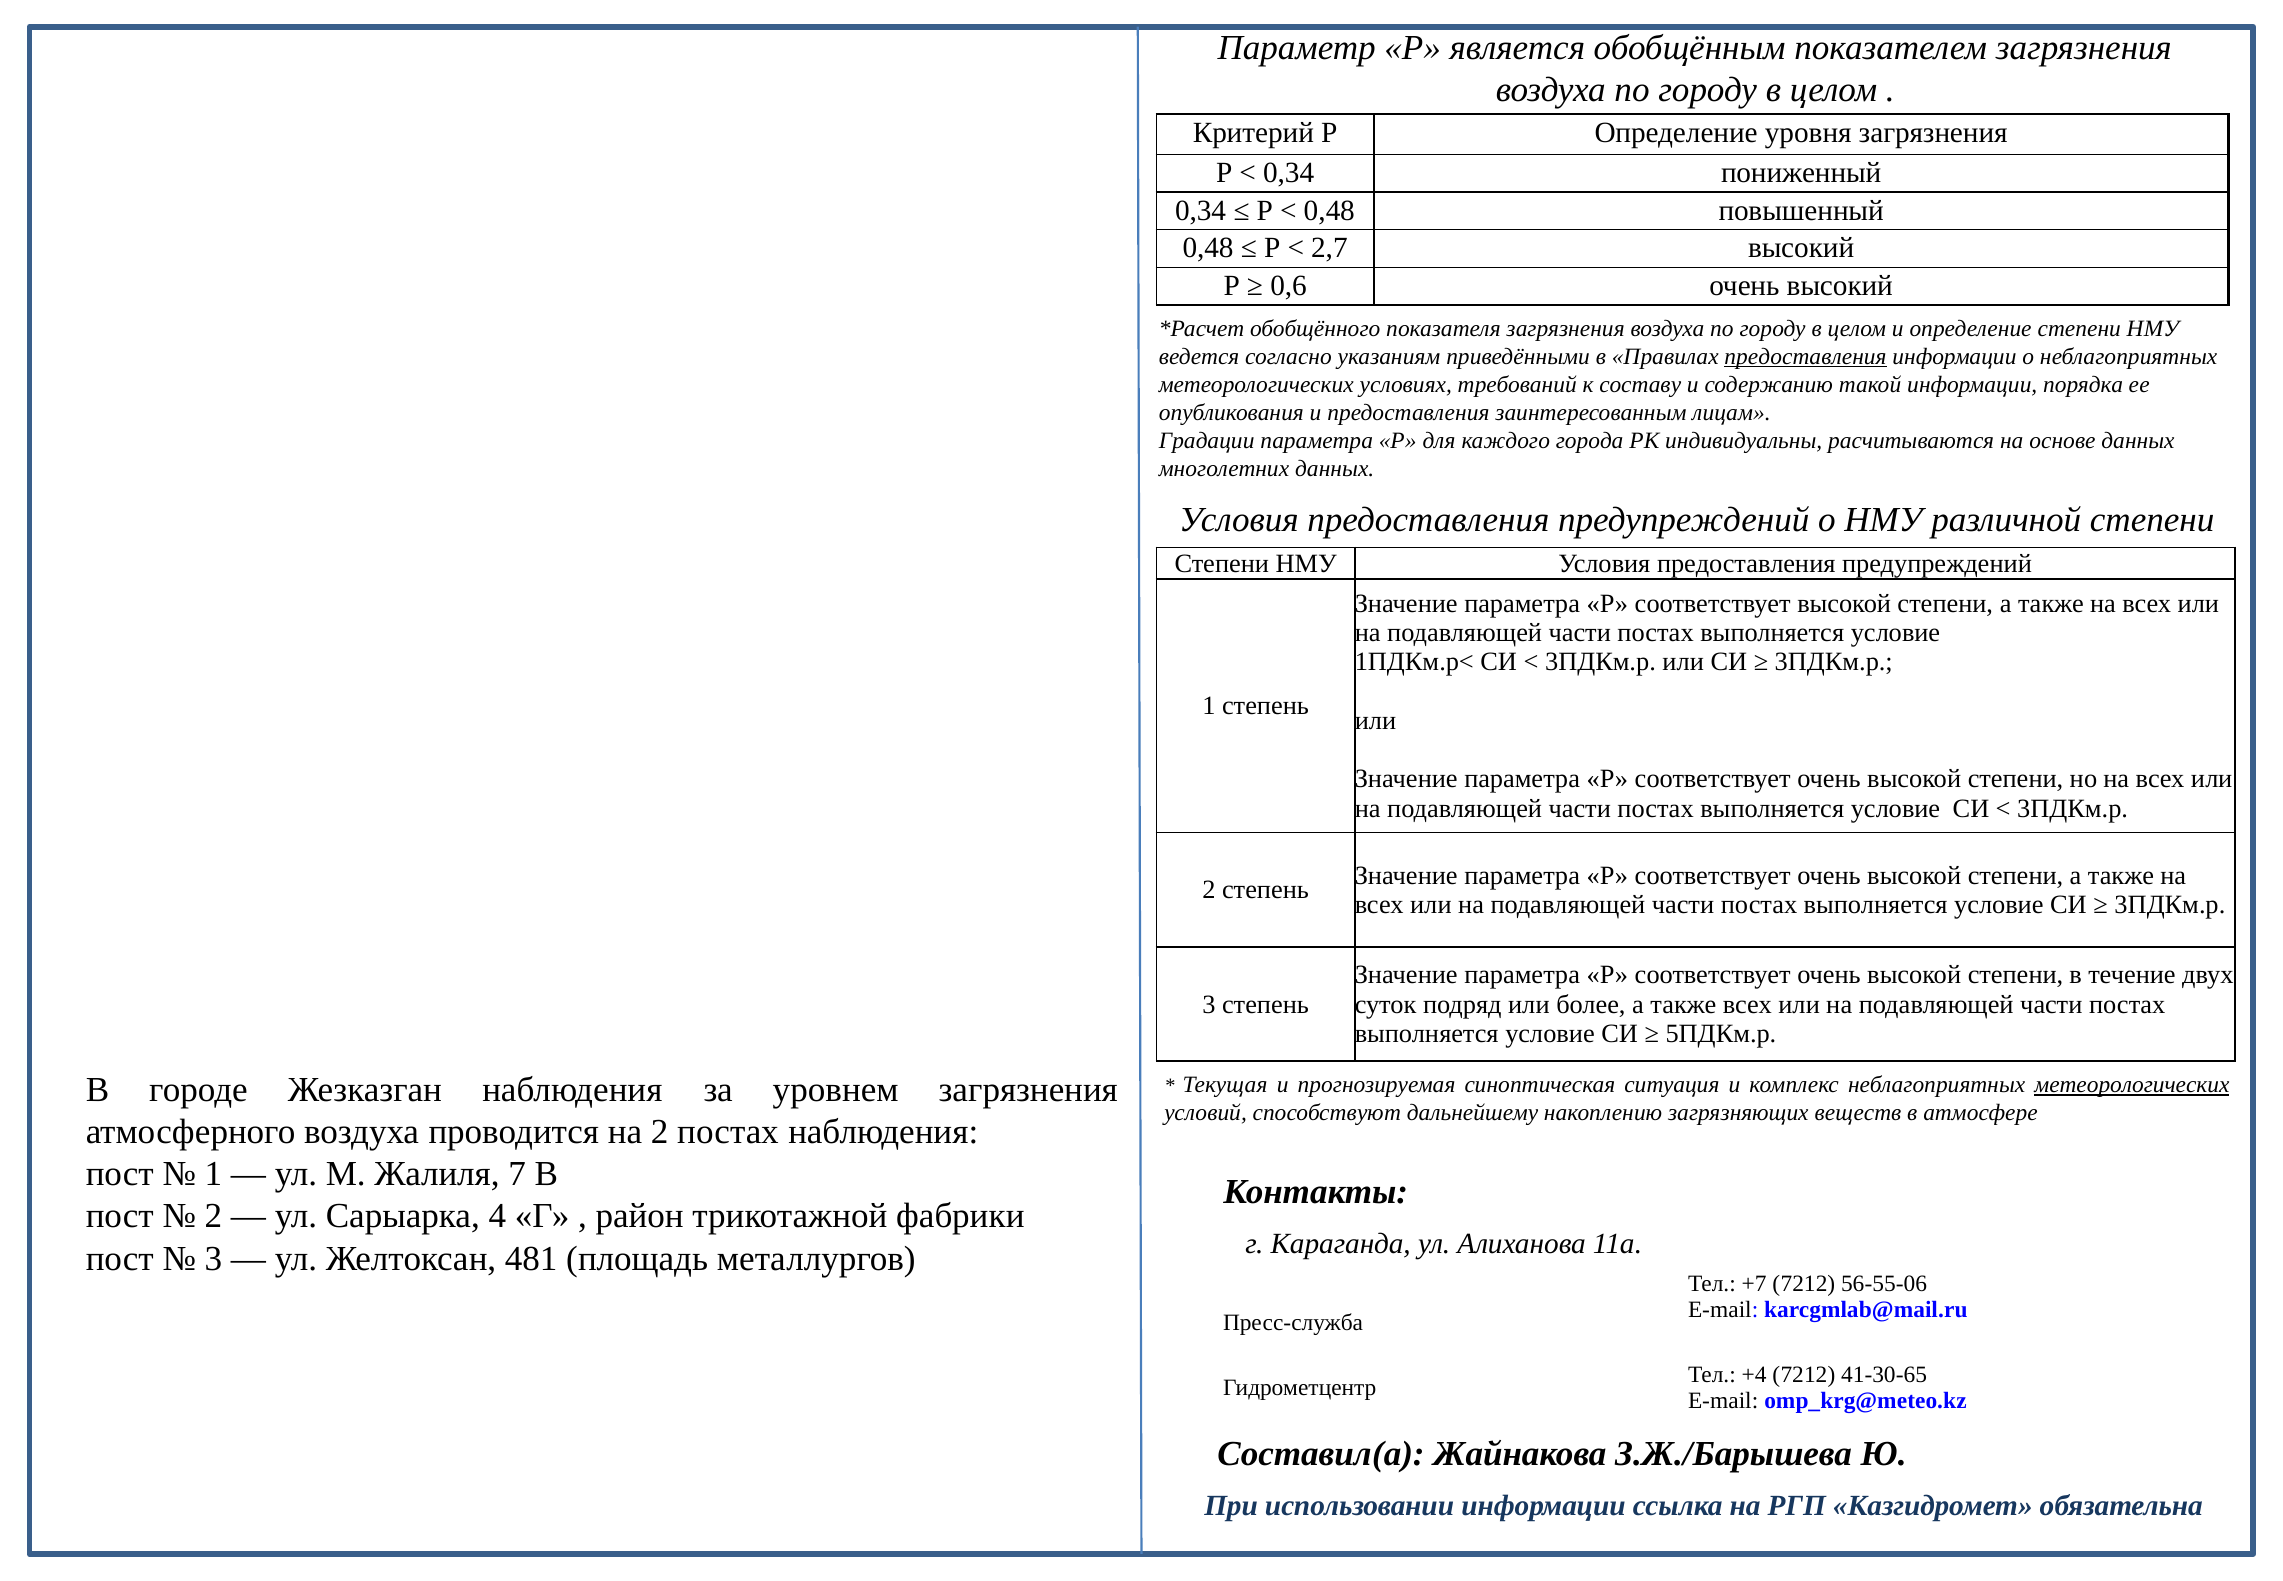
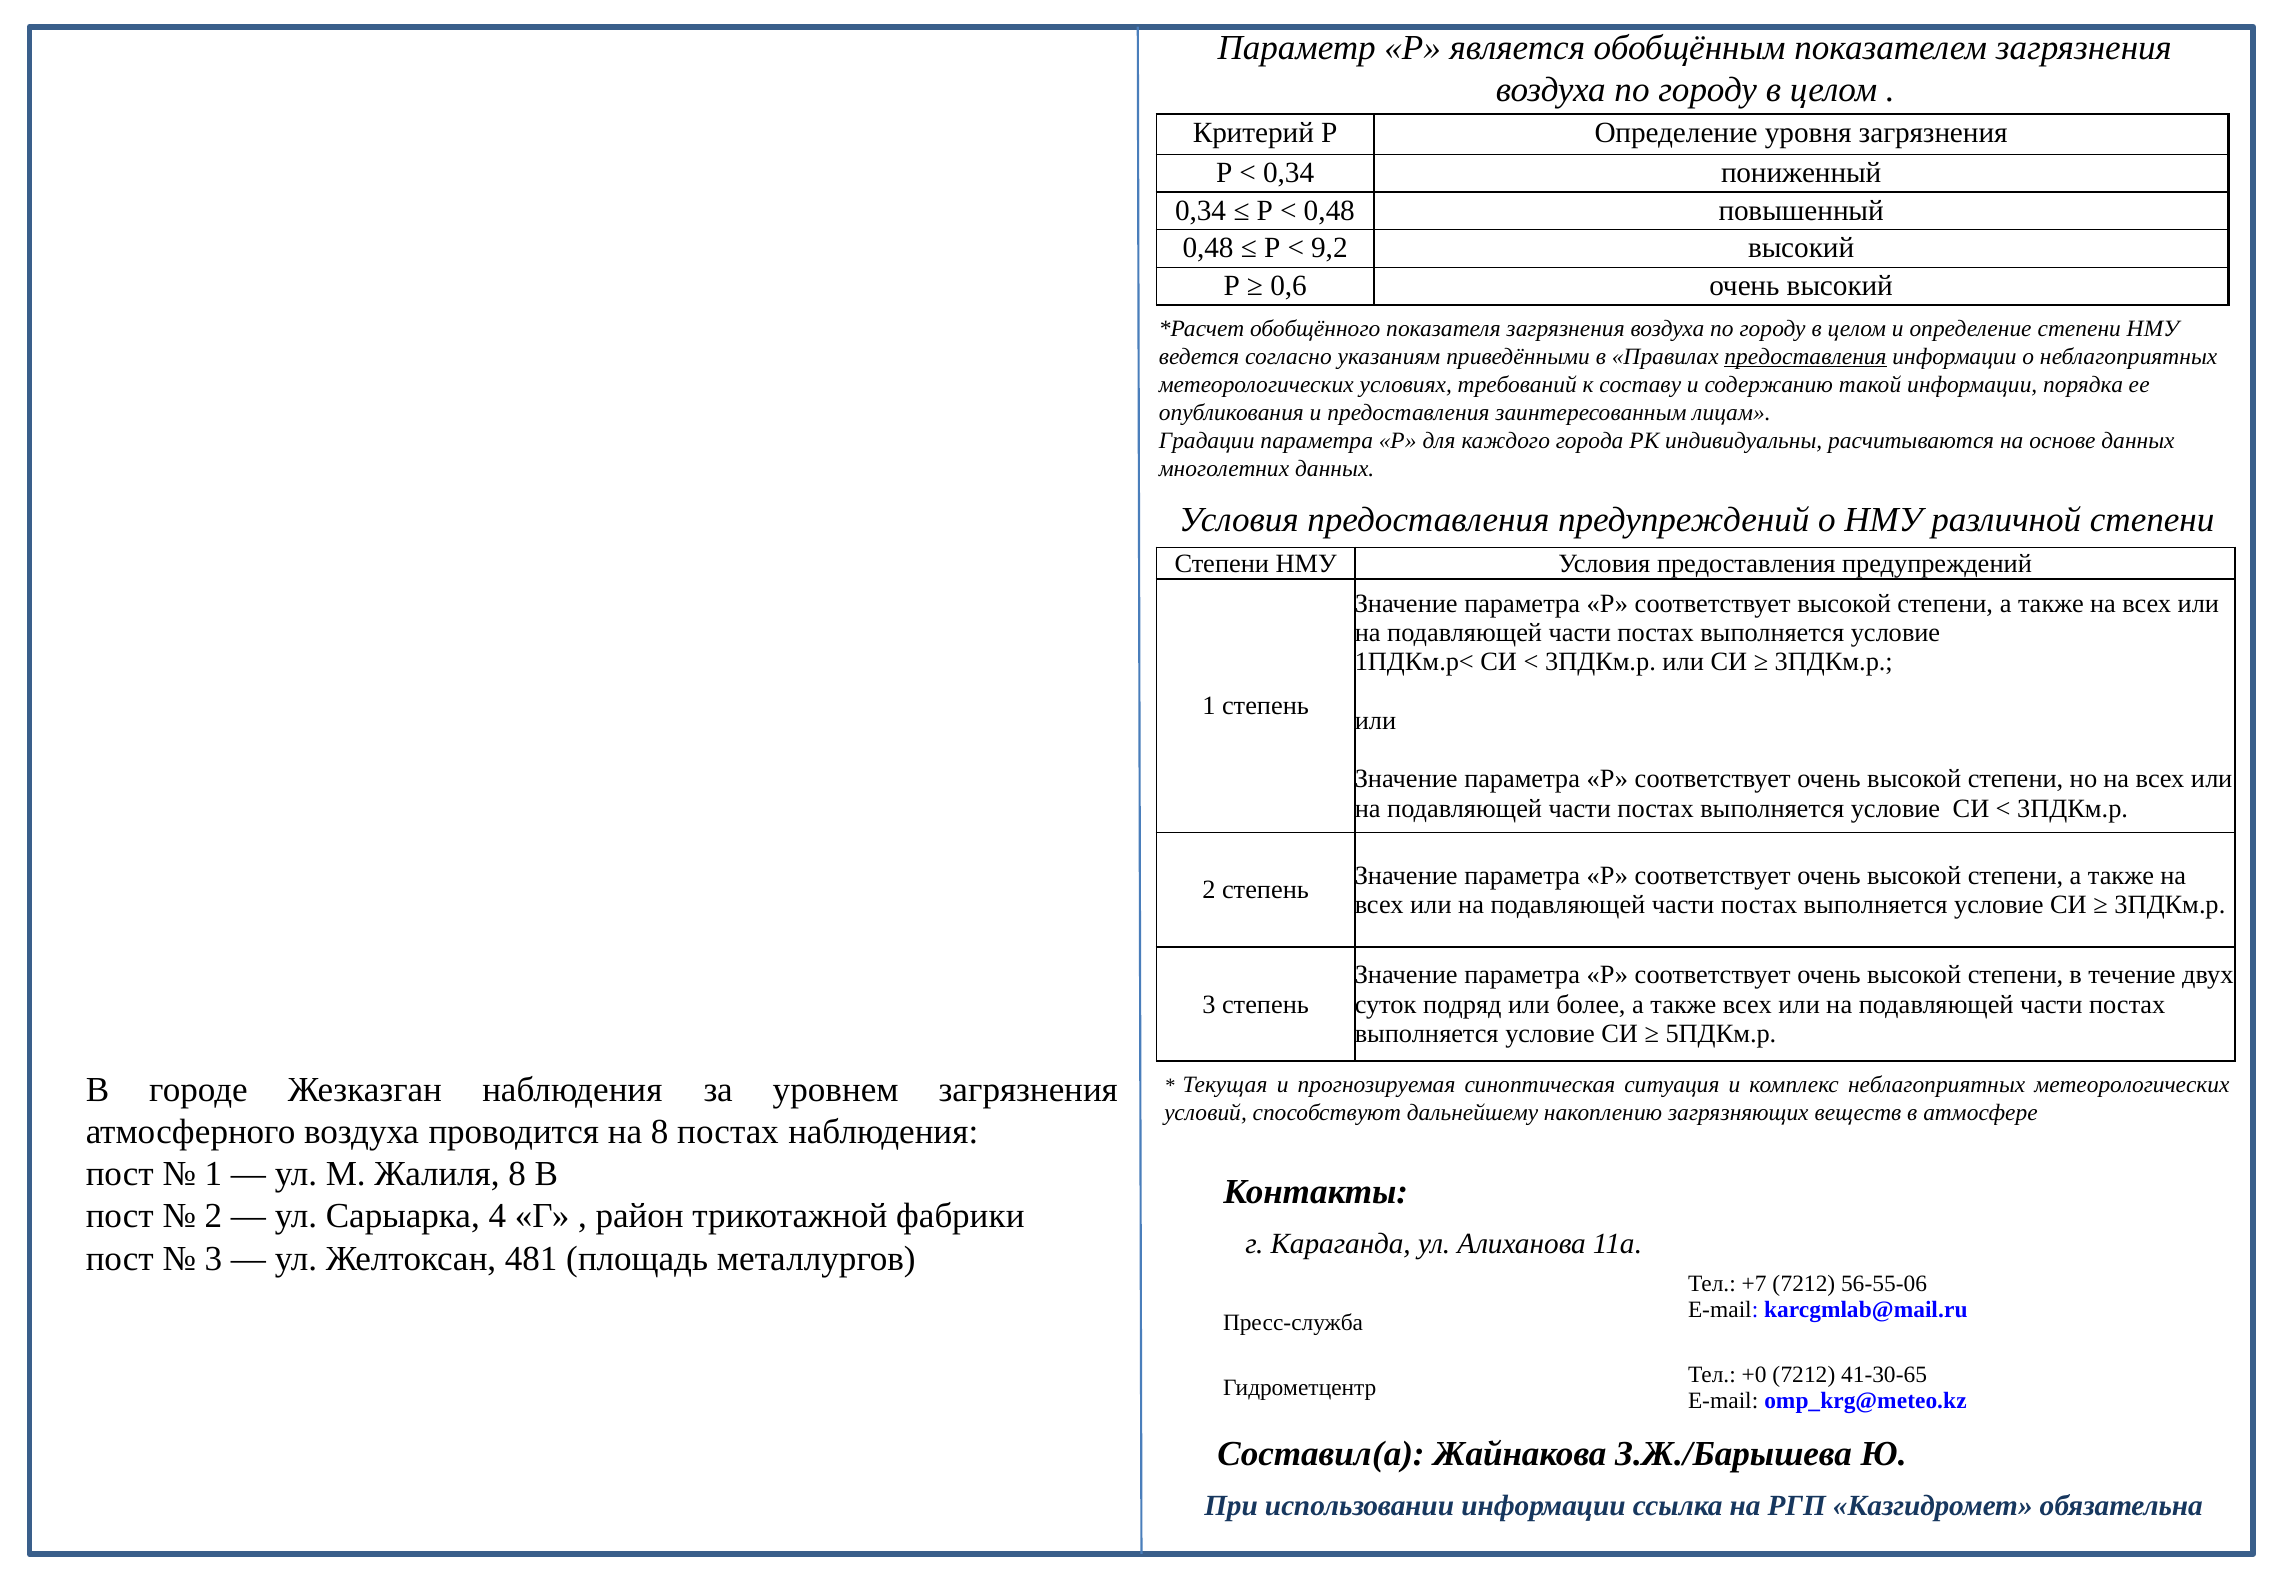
2,7: 2,7 -> 9,2 (1329, 248)
метеорологических underline: present -> none (2132, 1085)
на 2: 2 -> 8 (660, 1132)
Жалиля 7: 7 -> 8 (517, 1174)
+4: +4 -> +0 (1754, 1375)
